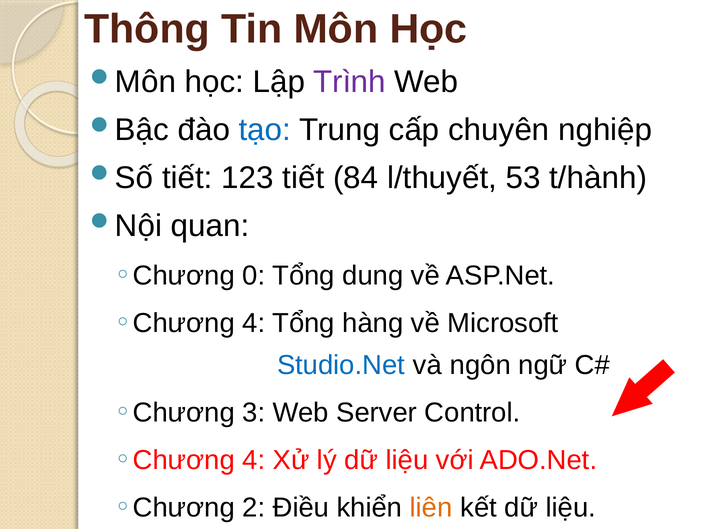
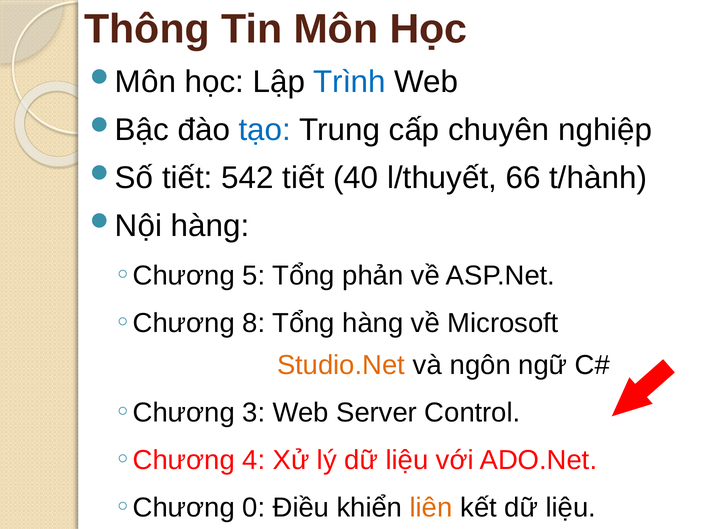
Trình colour: purple -> blue (350, 82)
123: 123 -> 542 (248, 178)
84: 84 -> 40 (356, 178)
53: 53 -> 66 (523, 178)
quan: quan -> hàng (210, 226)
0: 0 -> 5 (254, 276)
dung: dung -> phản (373, 276)
4: 4 -> 8 (254, 323)
Studio.Net colour: blue -> orange (341, 366)
2: 2 -> 0 (254, 508)
